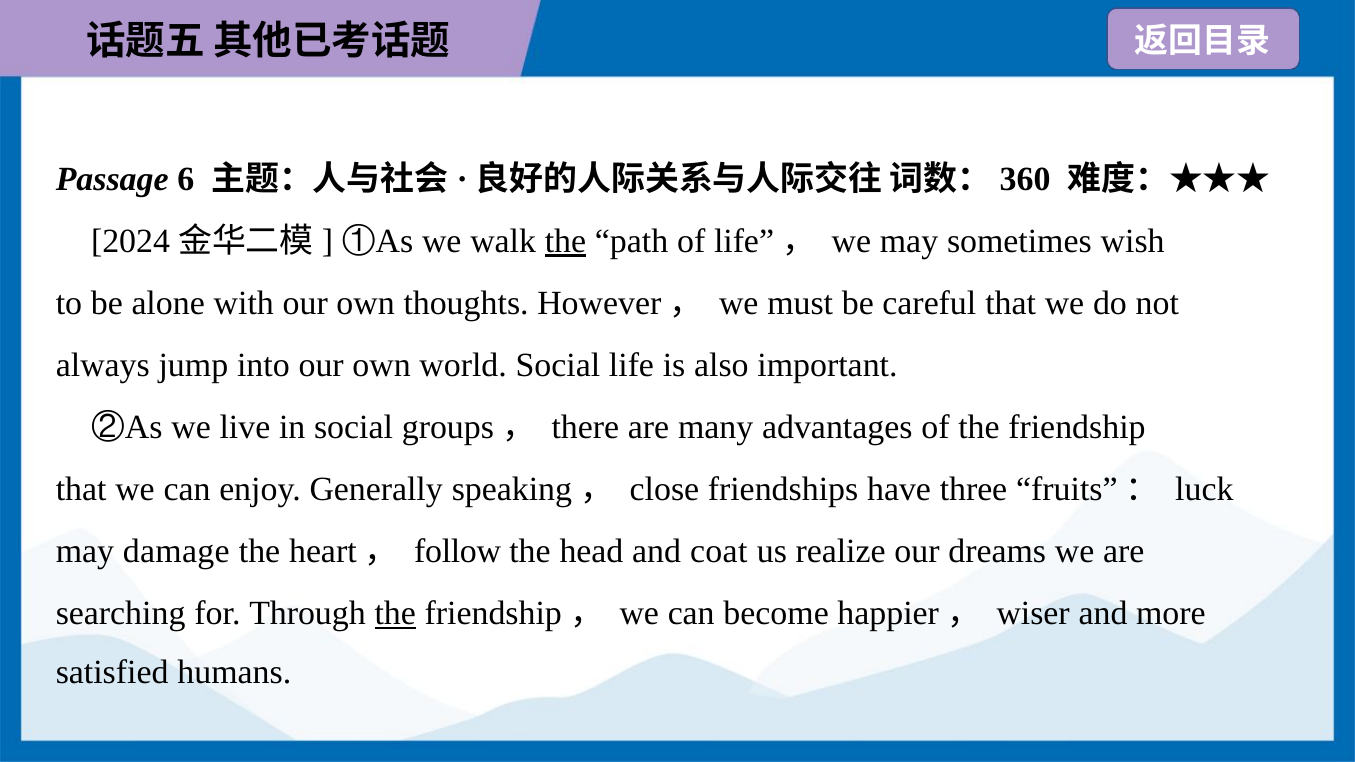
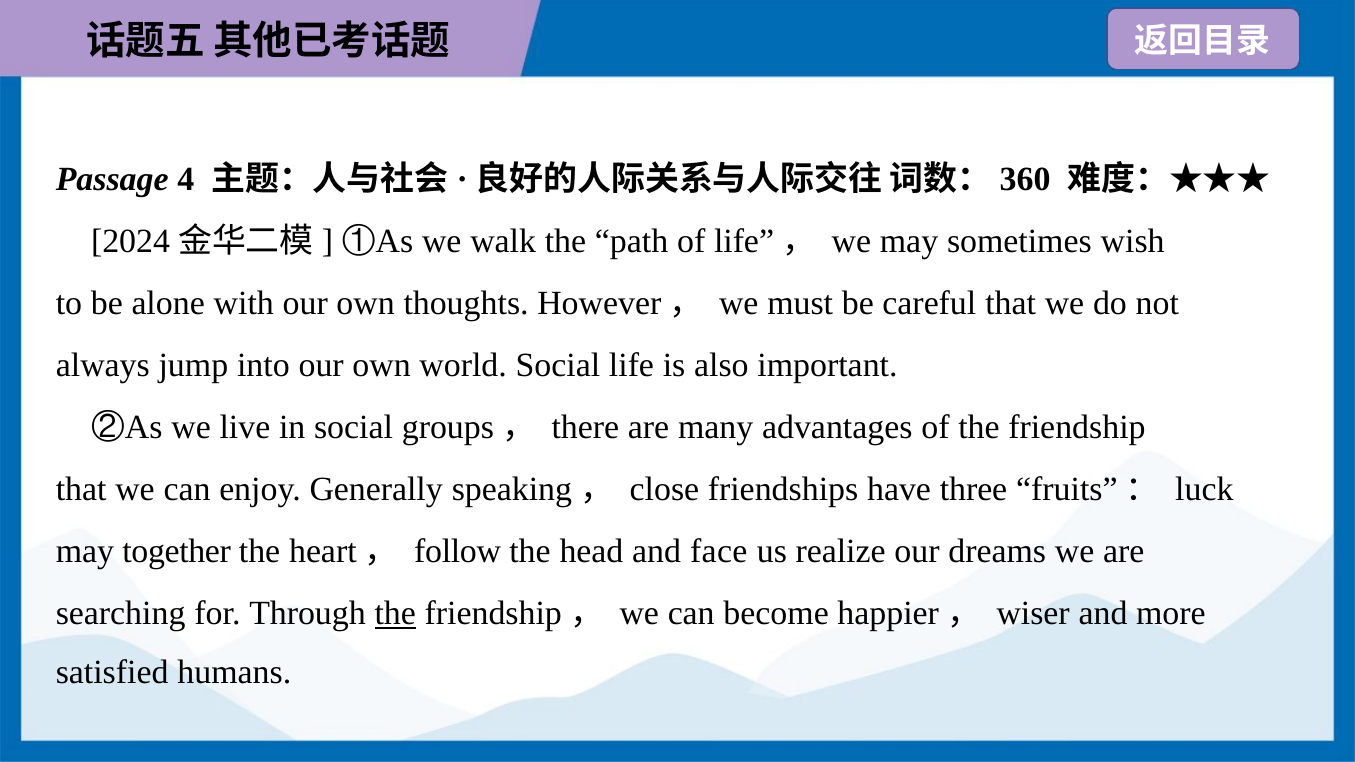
6: 6 -> 4 (186, 179)
the underline: present -> none (565, 241)
damage: damage -> together (177, 551)
coat: coat -> face (719, 551)
